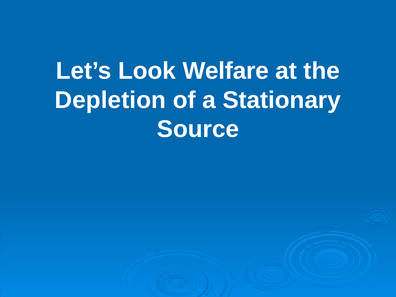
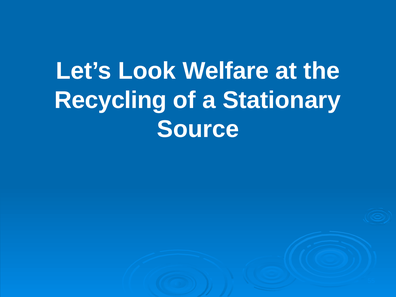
Depletion: Depletion -> Recycling (111, 100)
